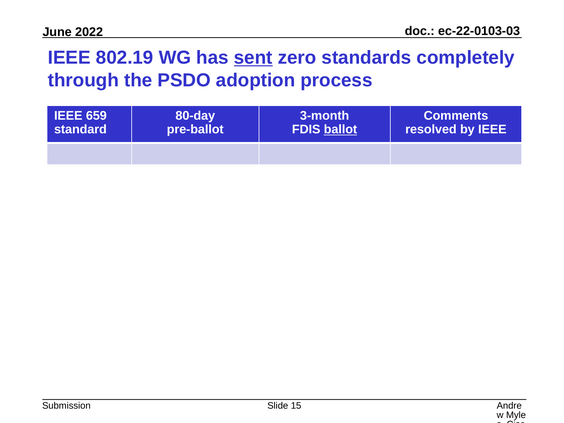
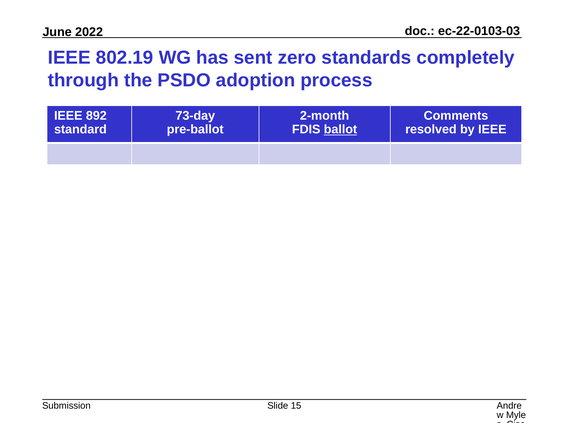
sent underline: present -> none (253, 58)
659: 659 -> 892 (96, 116)
80-day: 80-day -> 73-day (195, 116)
3-month: 3-month -> 2-month (325, 116)
